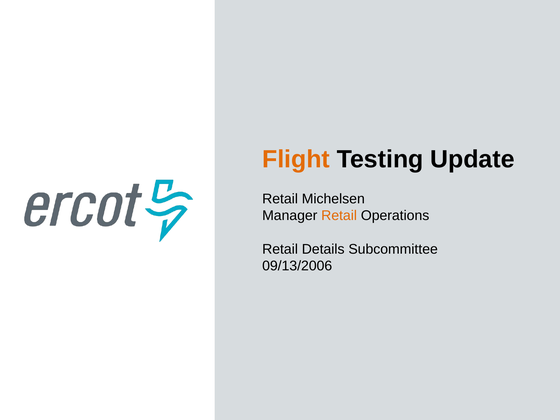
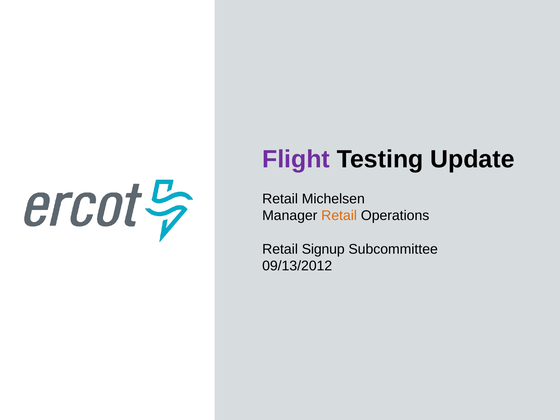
Flight colour: orange -> purple (296, 159)
Details: Details -> Signup (323, 249)
09/13/2006: 09/13/2006 -> 09/13/2012 (297, 266)
